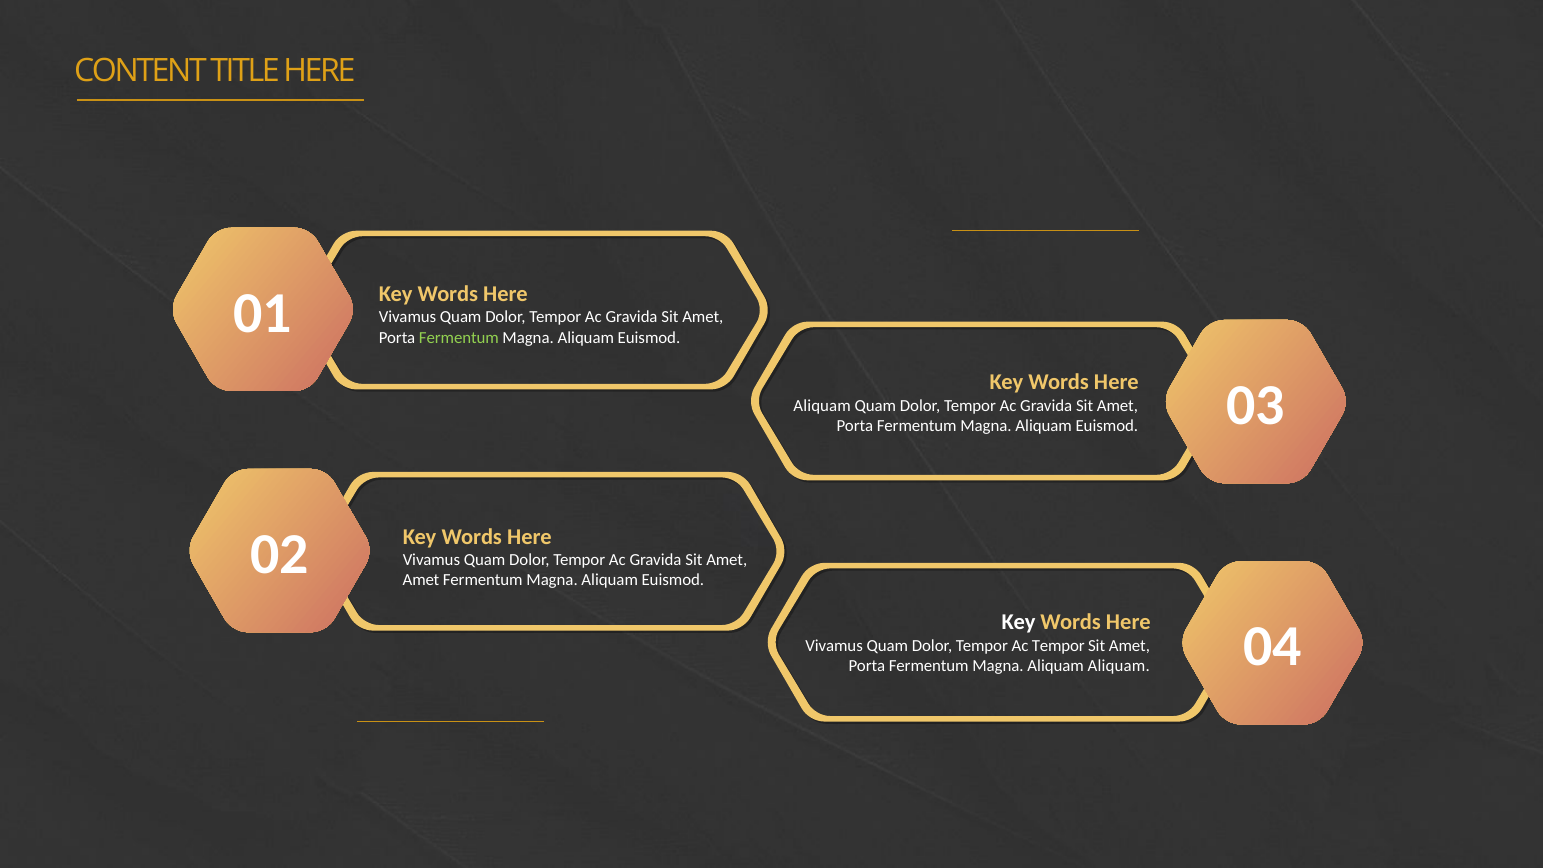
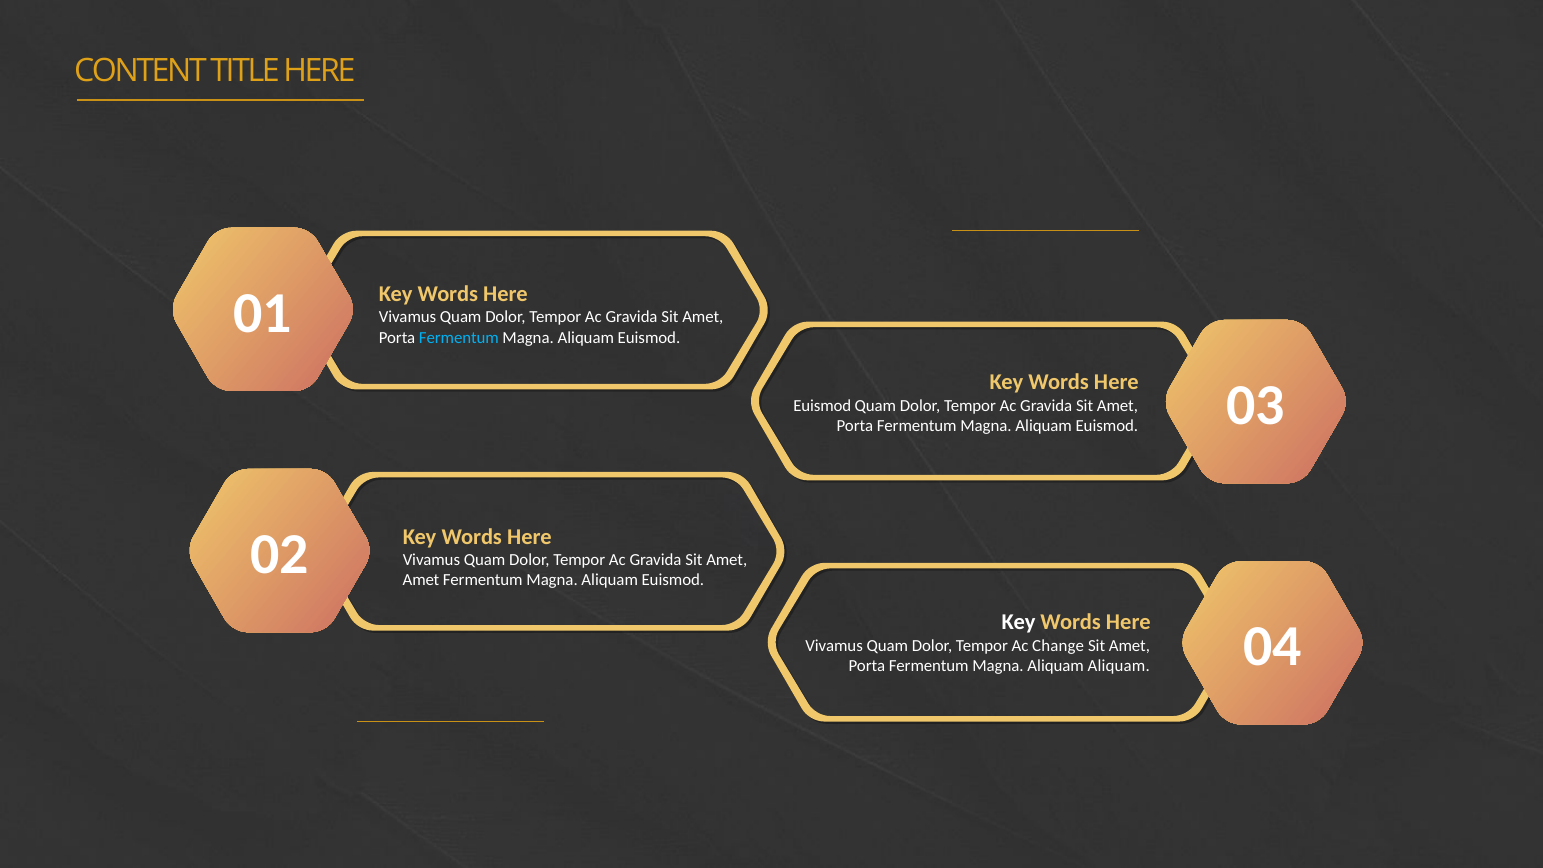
Fermentum colour: light green -> light blue (459, 337)
Aliquam: Aliquam -> Euismod (822, 406)
Ac Tempor: Tempor -> Change (1058, 646)
